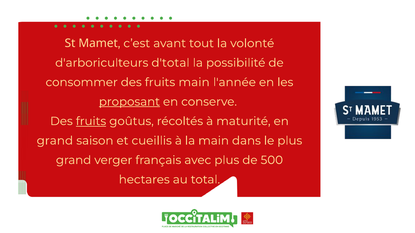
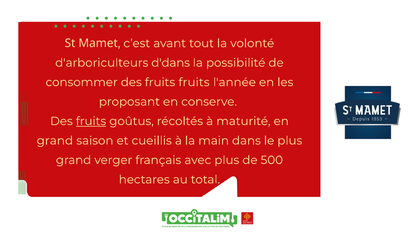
d'total: d'total -> d'dans (171, 63)
fruits main: main -> fruits (194, 82)
proposant underline: present -> none (129, 102)
